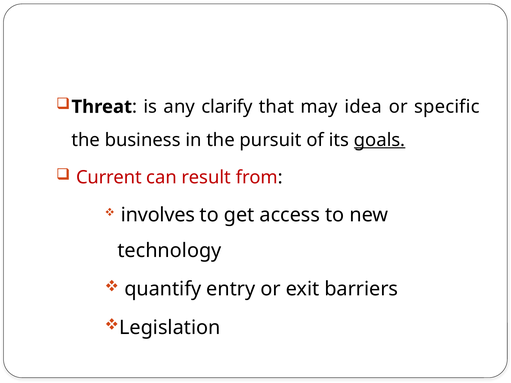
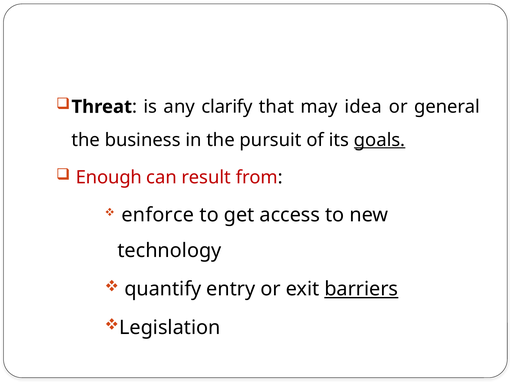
specific: specific -> general (447, 107)
Current: Current -> Enough (109, 177)
involves: involves -> enforce (158, 215)
barriers underline: none -> present (361, 289)
